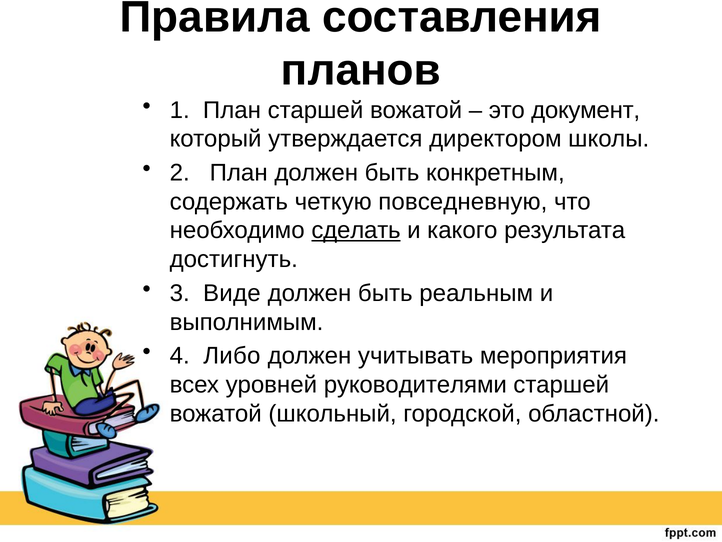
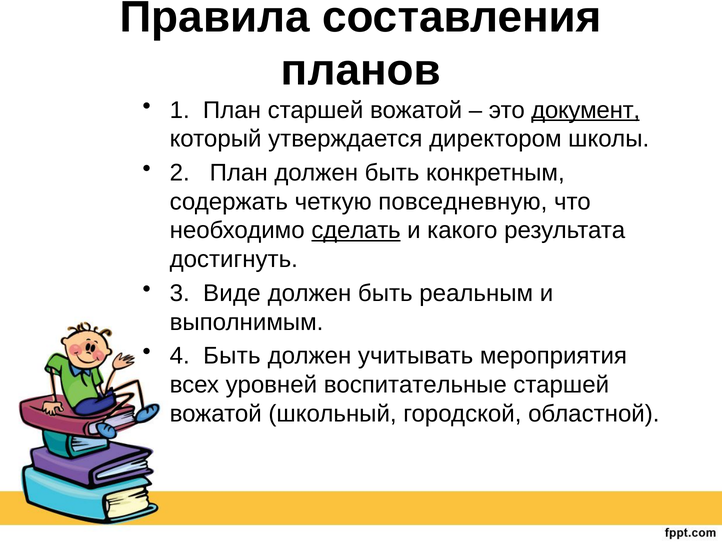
документ underline: none -> present (586, 110)
4 Либо: Либо -> Быть (232, 355)
руководителями: руководителями -> воспитательные (415, 384)
